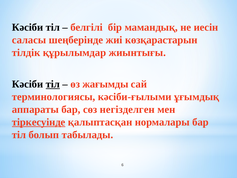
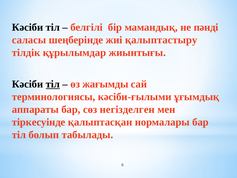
иесін: иесін -> пәнді (206, 27)
көзқарастарын: көзқарастарын -> қалыптастыру (161, 40)
тіркесуінде underline: present -> none (39, 122)
